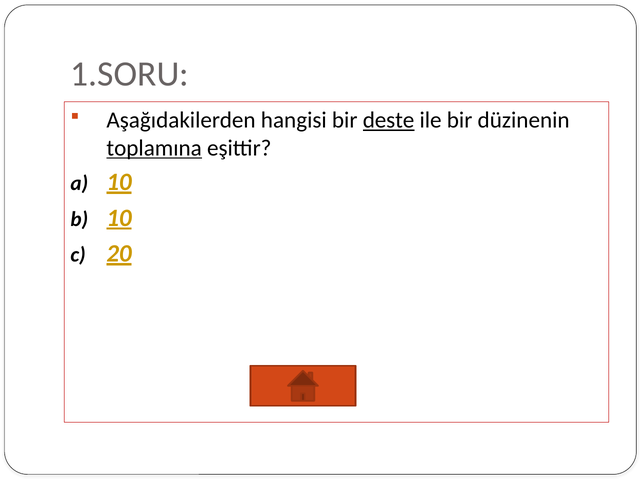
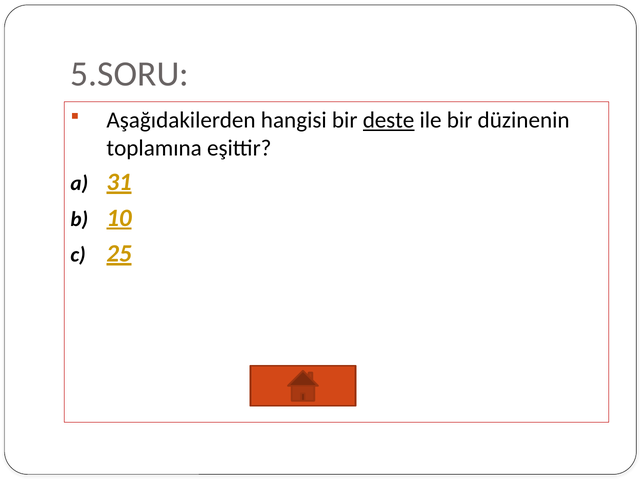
1.SORU: 1.SORU -> 5.SORU (130, 74)
toplamına underline: present -> none (154, 148)
10: 10 -> 31 (119, 182)
20: 20 -> 25 (119, 253)
